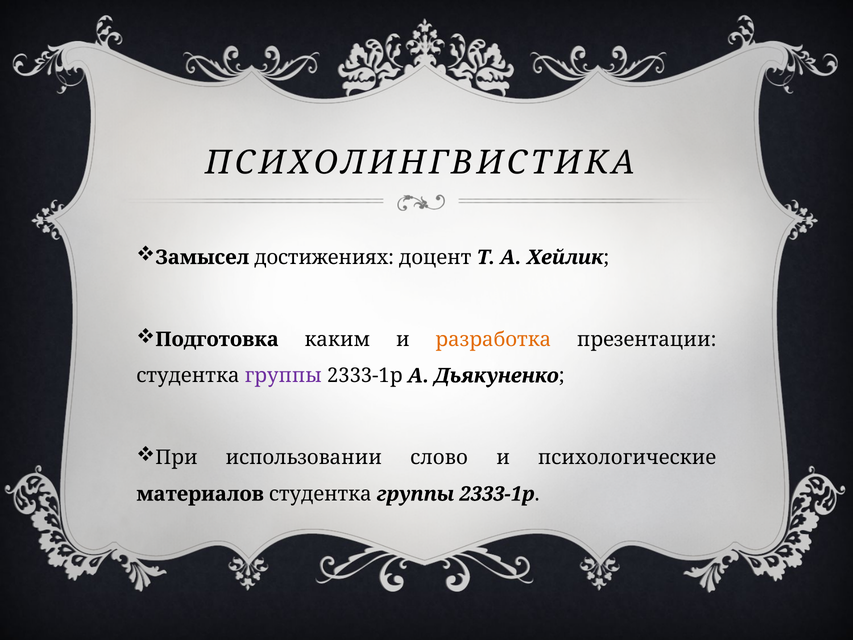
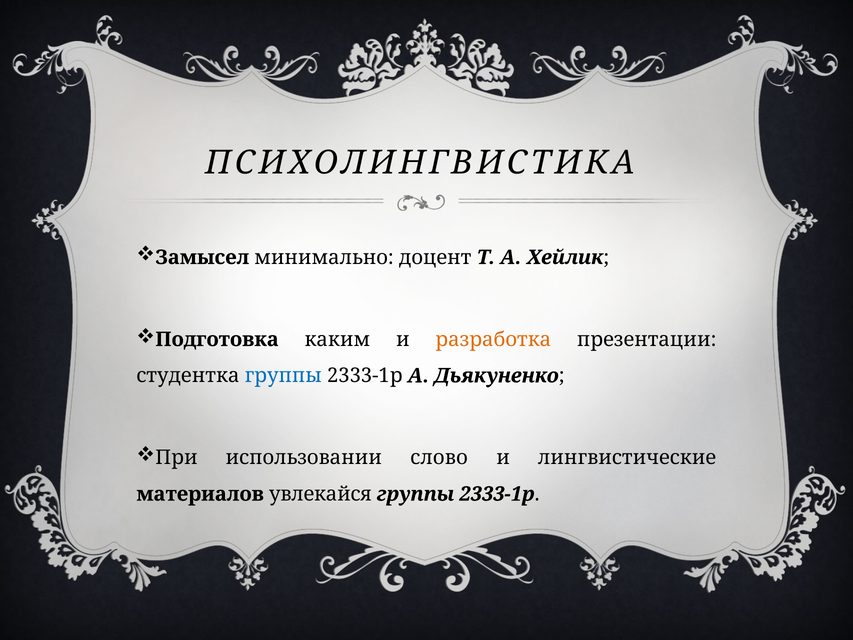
достижениях: достижениях -> минимально (324, 257)
группы colour: purple -> blue (283, 376)
психологические: психологические -> лингвистические (627, 458)
материалов студентка: студентка -> увлекайся (320, 494)
